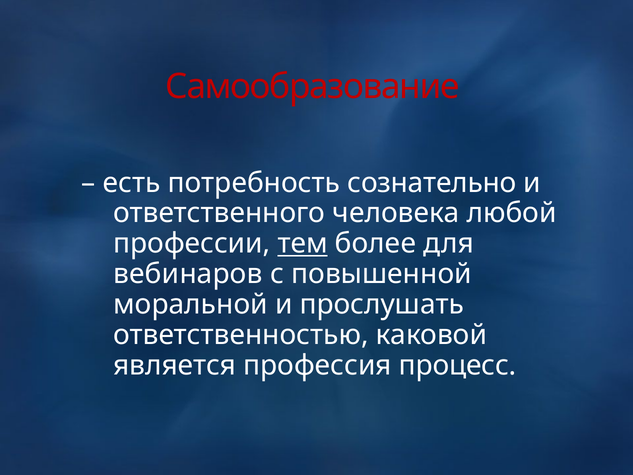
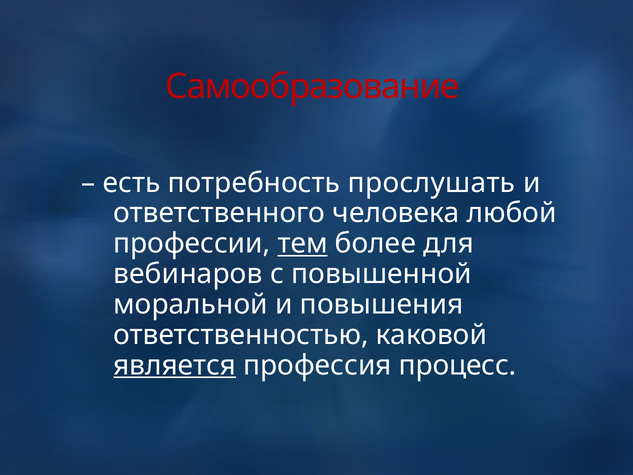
сознательно: сознательно -> прослушать (432, 183)
прослушать: прослушать -> повышения (382, 304)
является underline: none -> present (175, 365)
